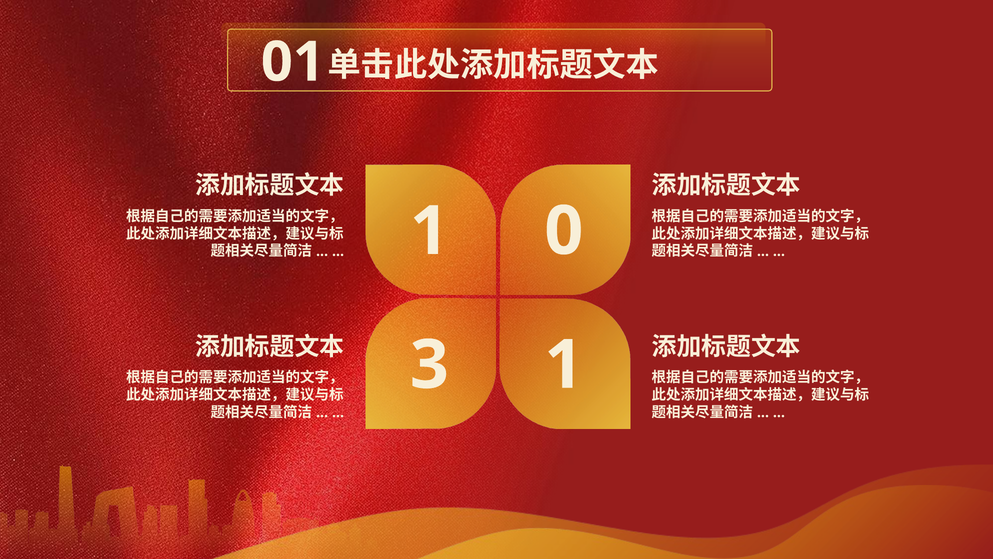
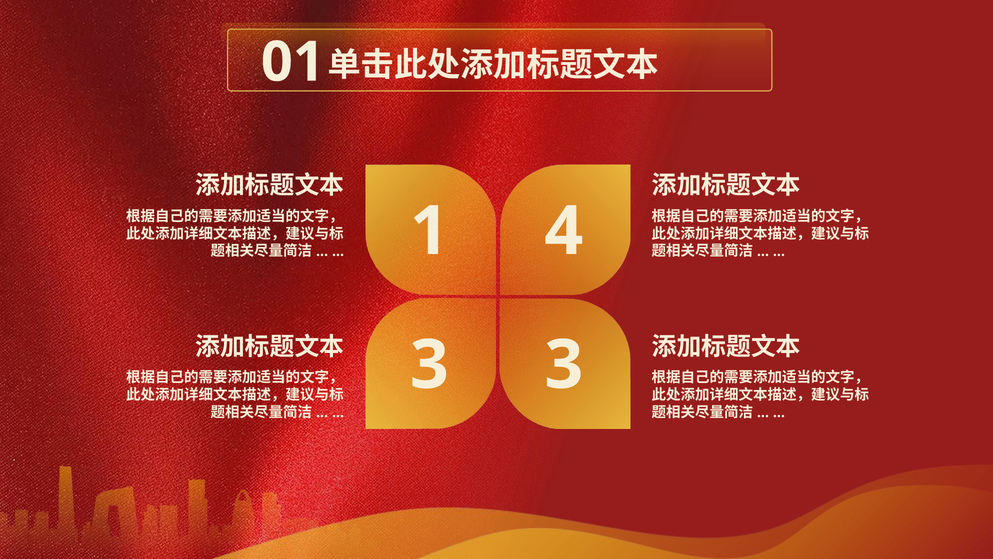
0: 0 -> 4 (564, 231)
3 1: 1 -> 3 (564, 365)
